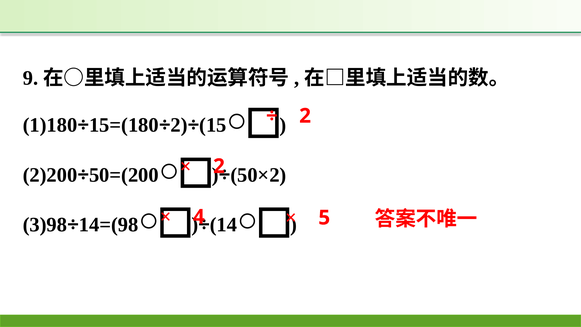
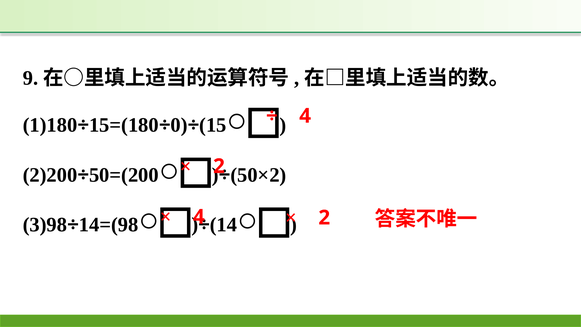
2: 2 -> 4 (305, 116)
2: 2 -> 0 (179, 125)
5: 5 -> 2 (324, 218)
